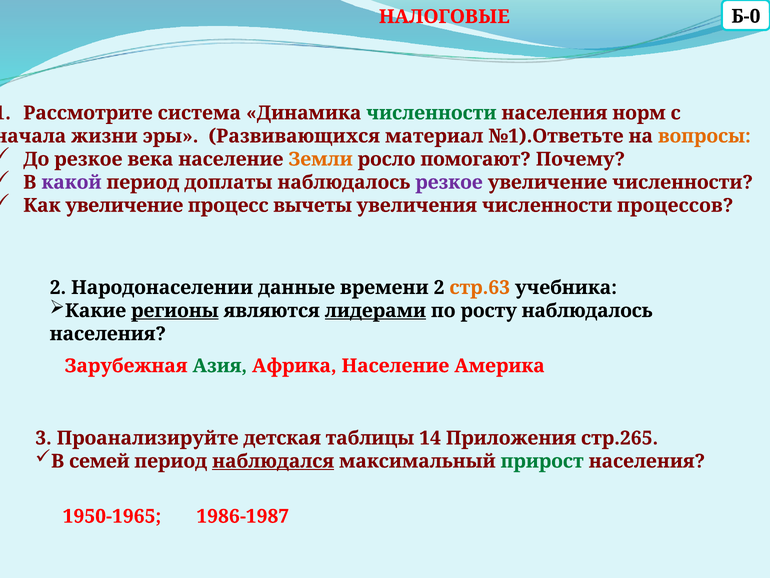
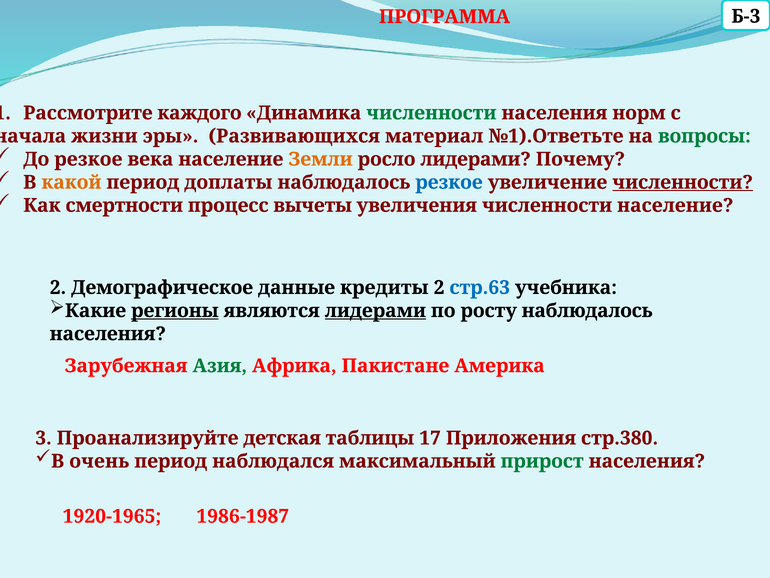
Б-0: Б-0 -> Б-3 (746, 16)
НАЛОГОВЫЕ: НАЛОГОВЫЕ -> ПРОГРАММА (444, 17)
система: система -> каждого (200, 113)
вопросы colour: orange -> green (704, 136)
росло помогают: помогают -> лидерами (476, 159)
какой colour: purple -> orange (71, 182)
резкое colour: purple -> blue (449, 182)
численности underline: none -> present (683, 182)
Как увеличение: увеличение -> смертности (124, 205)
численности процессов: процессов -> население (675, 205)
Народонаселении: Народонаселении -> Демографическое (162, 287)
времени: времени -> кредиты (384, 287)
стр.63 colour: orange -> blue (480, 287)
Африка Население: Население -> Пакистане (395, 366)
14: 14 -> 17 (430, 438)
стр.265: стр.265 -> стр.380 (620, 438)
семей: семей -> очень (99, 461)
наблюдался underline: present -> none (273, 461)
1950-1965: 1950-1965 -> 1920-1965 (112, 516)
